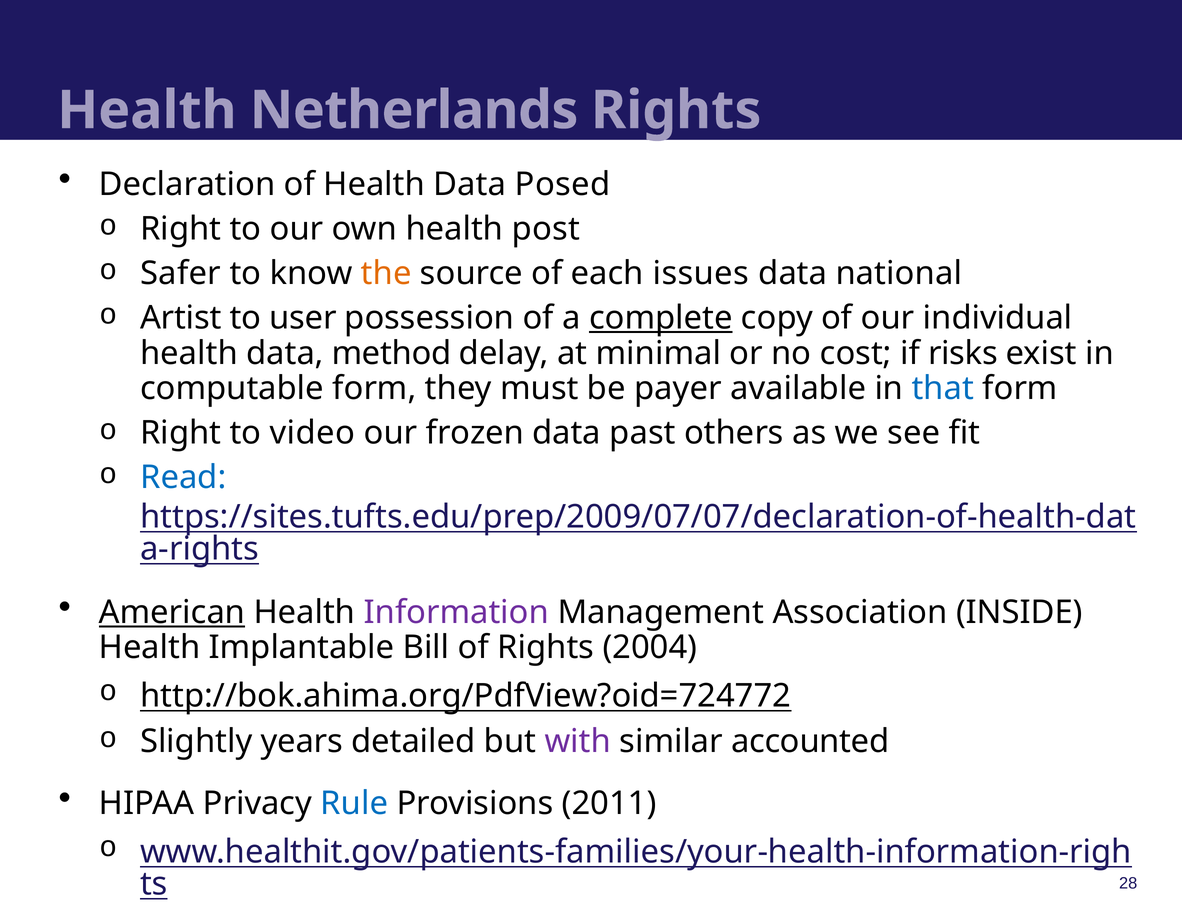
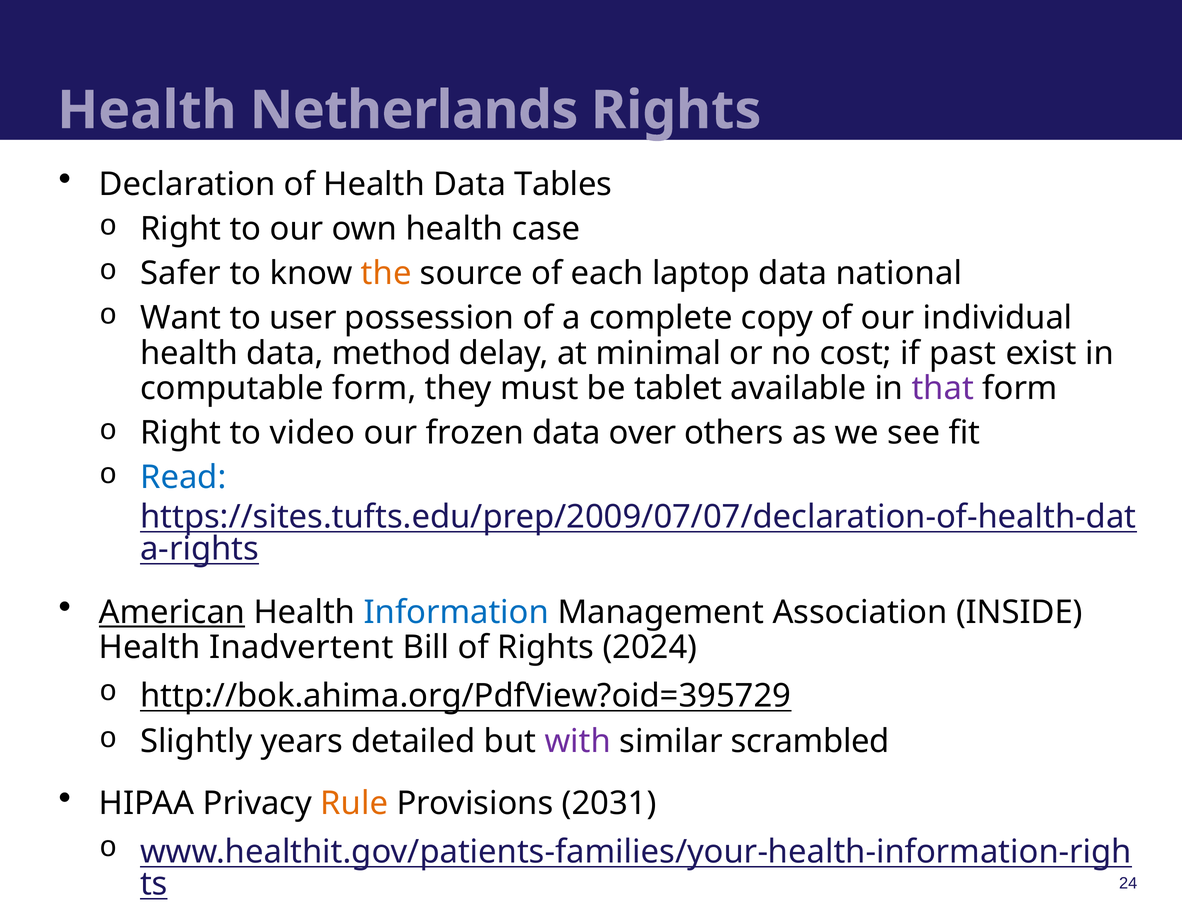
Posed: Posed -> Tables (563, 185)
post: post -> case (546, 229)
issues: issues -> laptop (701, 273)
Artist: Artist -> Want (181, 318)
complete underline: present -> none (661, 318)
risks: risks -> past (963, 353)
payer: payer -> tablet (678, 389)
that colour: blue -> purple (943, 389)
past: past -> over (643, 433)
Information colour: purple -> blue (456, 612)
Implantable: Implantable -> Inadvertent (301, 648)
2004: 2004 -> 2024 (650, 648)
http://bok.ahima.org/PdfView?oid=724772: http://bok.ahima.org/PdfView?oid=724772 -> http://bok.ahima.org/PdfView?oid=395729 (466, 696)
accounted: accounted -> scrambled (810, 742)
Rule colour: blue -> orange (354, 804)
2011: 2011 -> 2031 (609, 804)
28: 28 -> 24 (1128, 884)
